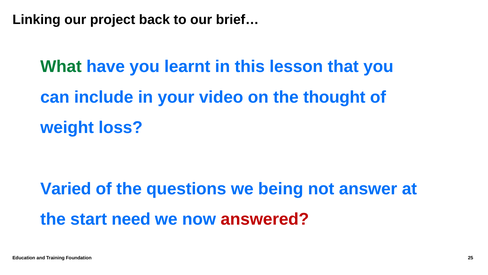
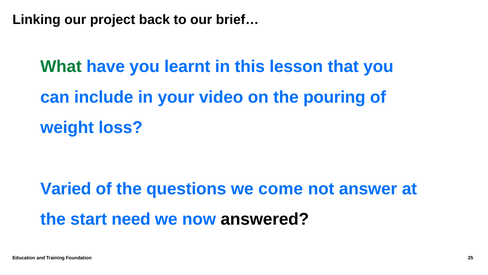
thought: thought -> pouring (334, 97)
being: being -> come (281, 188)
answered colour: red -> black (265, 219)
